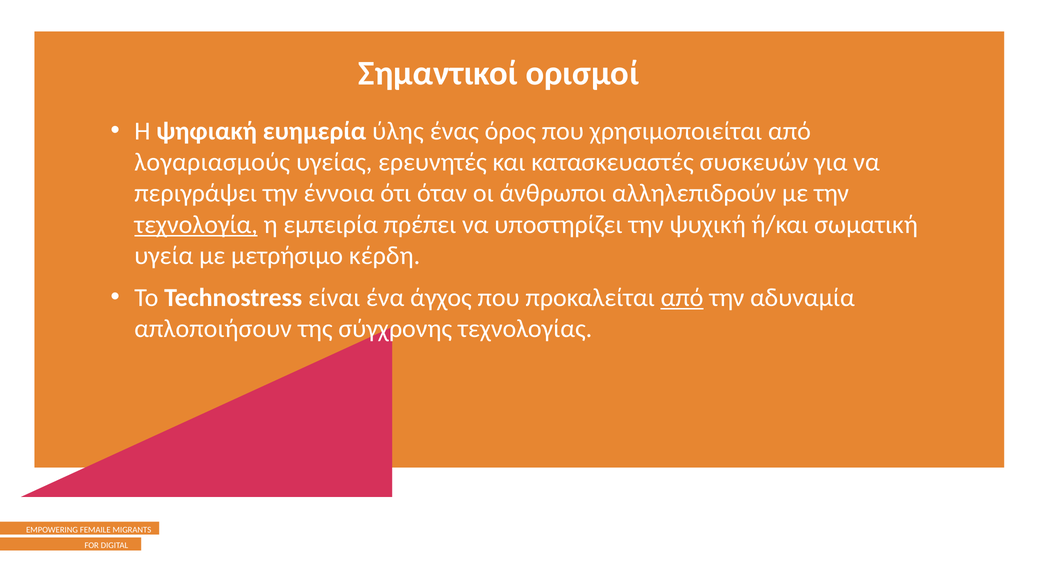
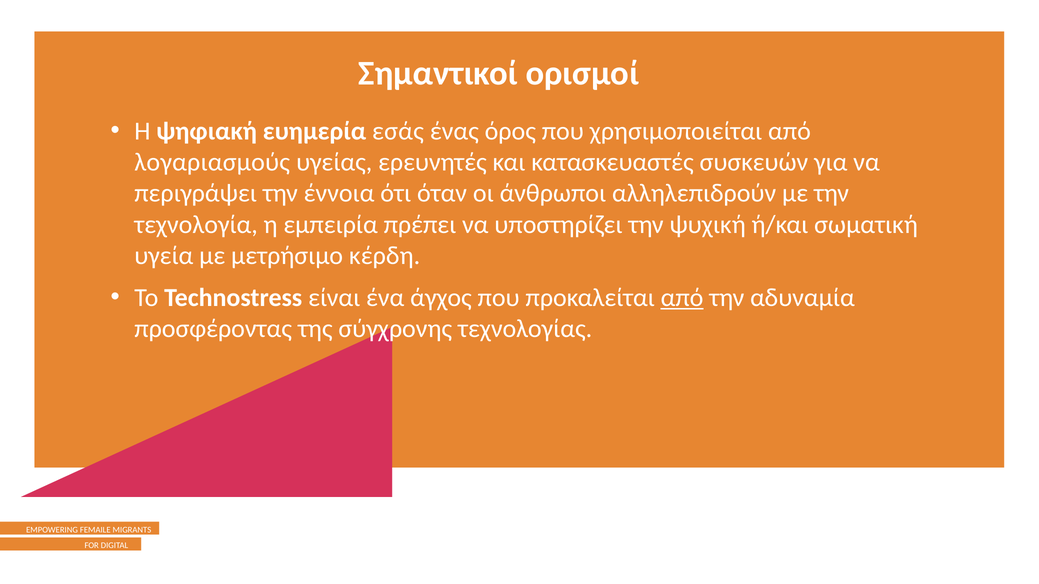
ύλης: ύλης -> εσάς (398, 131)
τεχνολογία underline: present -> none (196, 225)
απλοποιήσουν: απλοποιήσουν -> προσφέροντας (213, 329)
